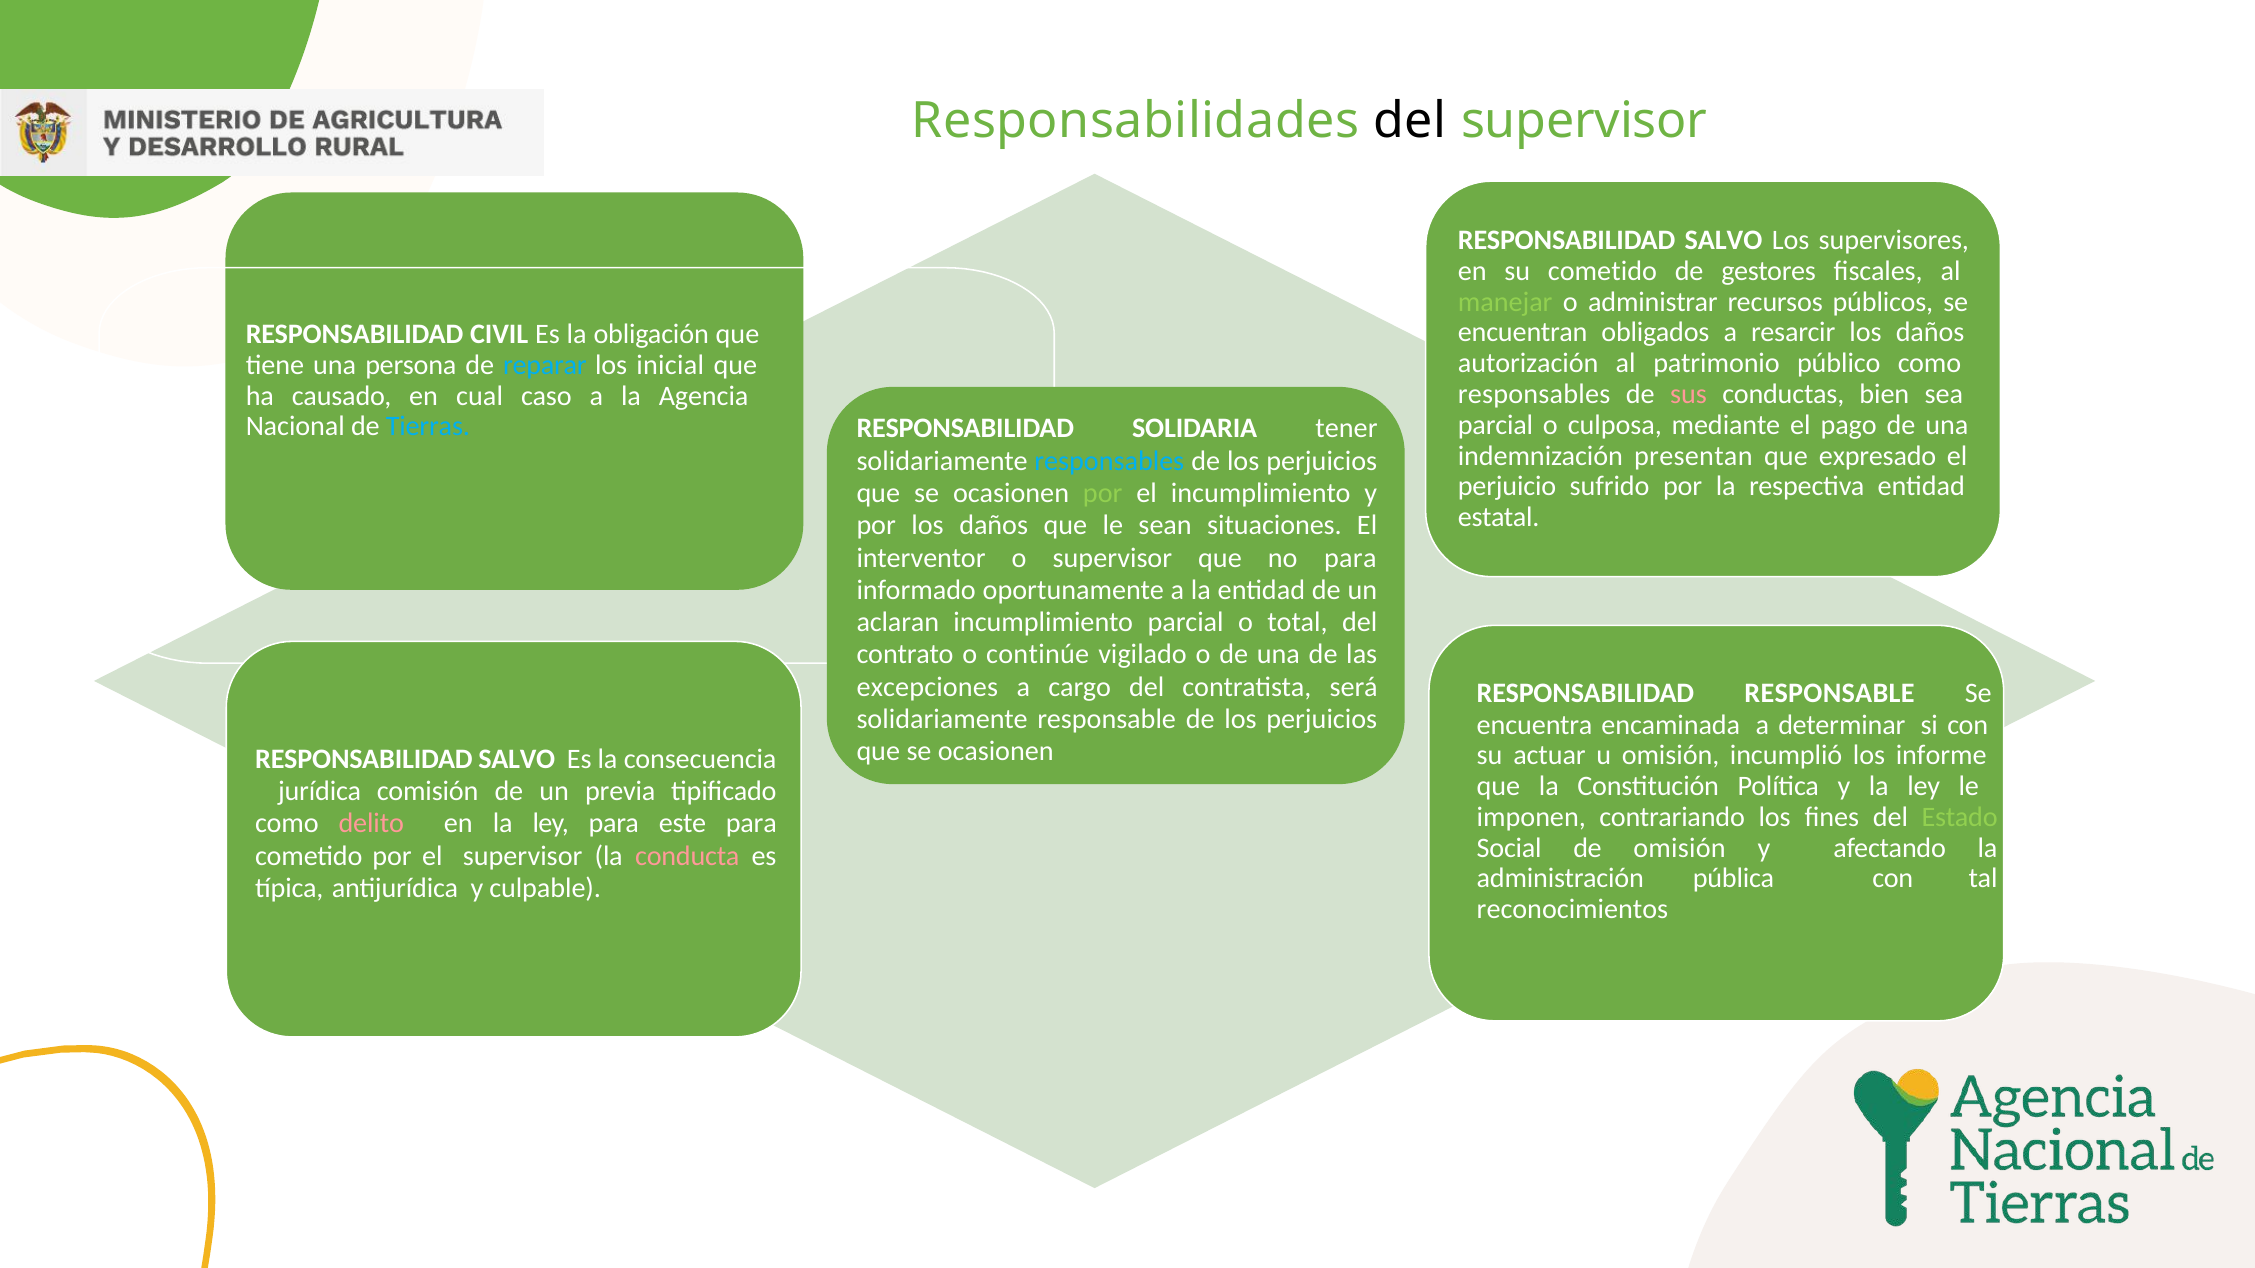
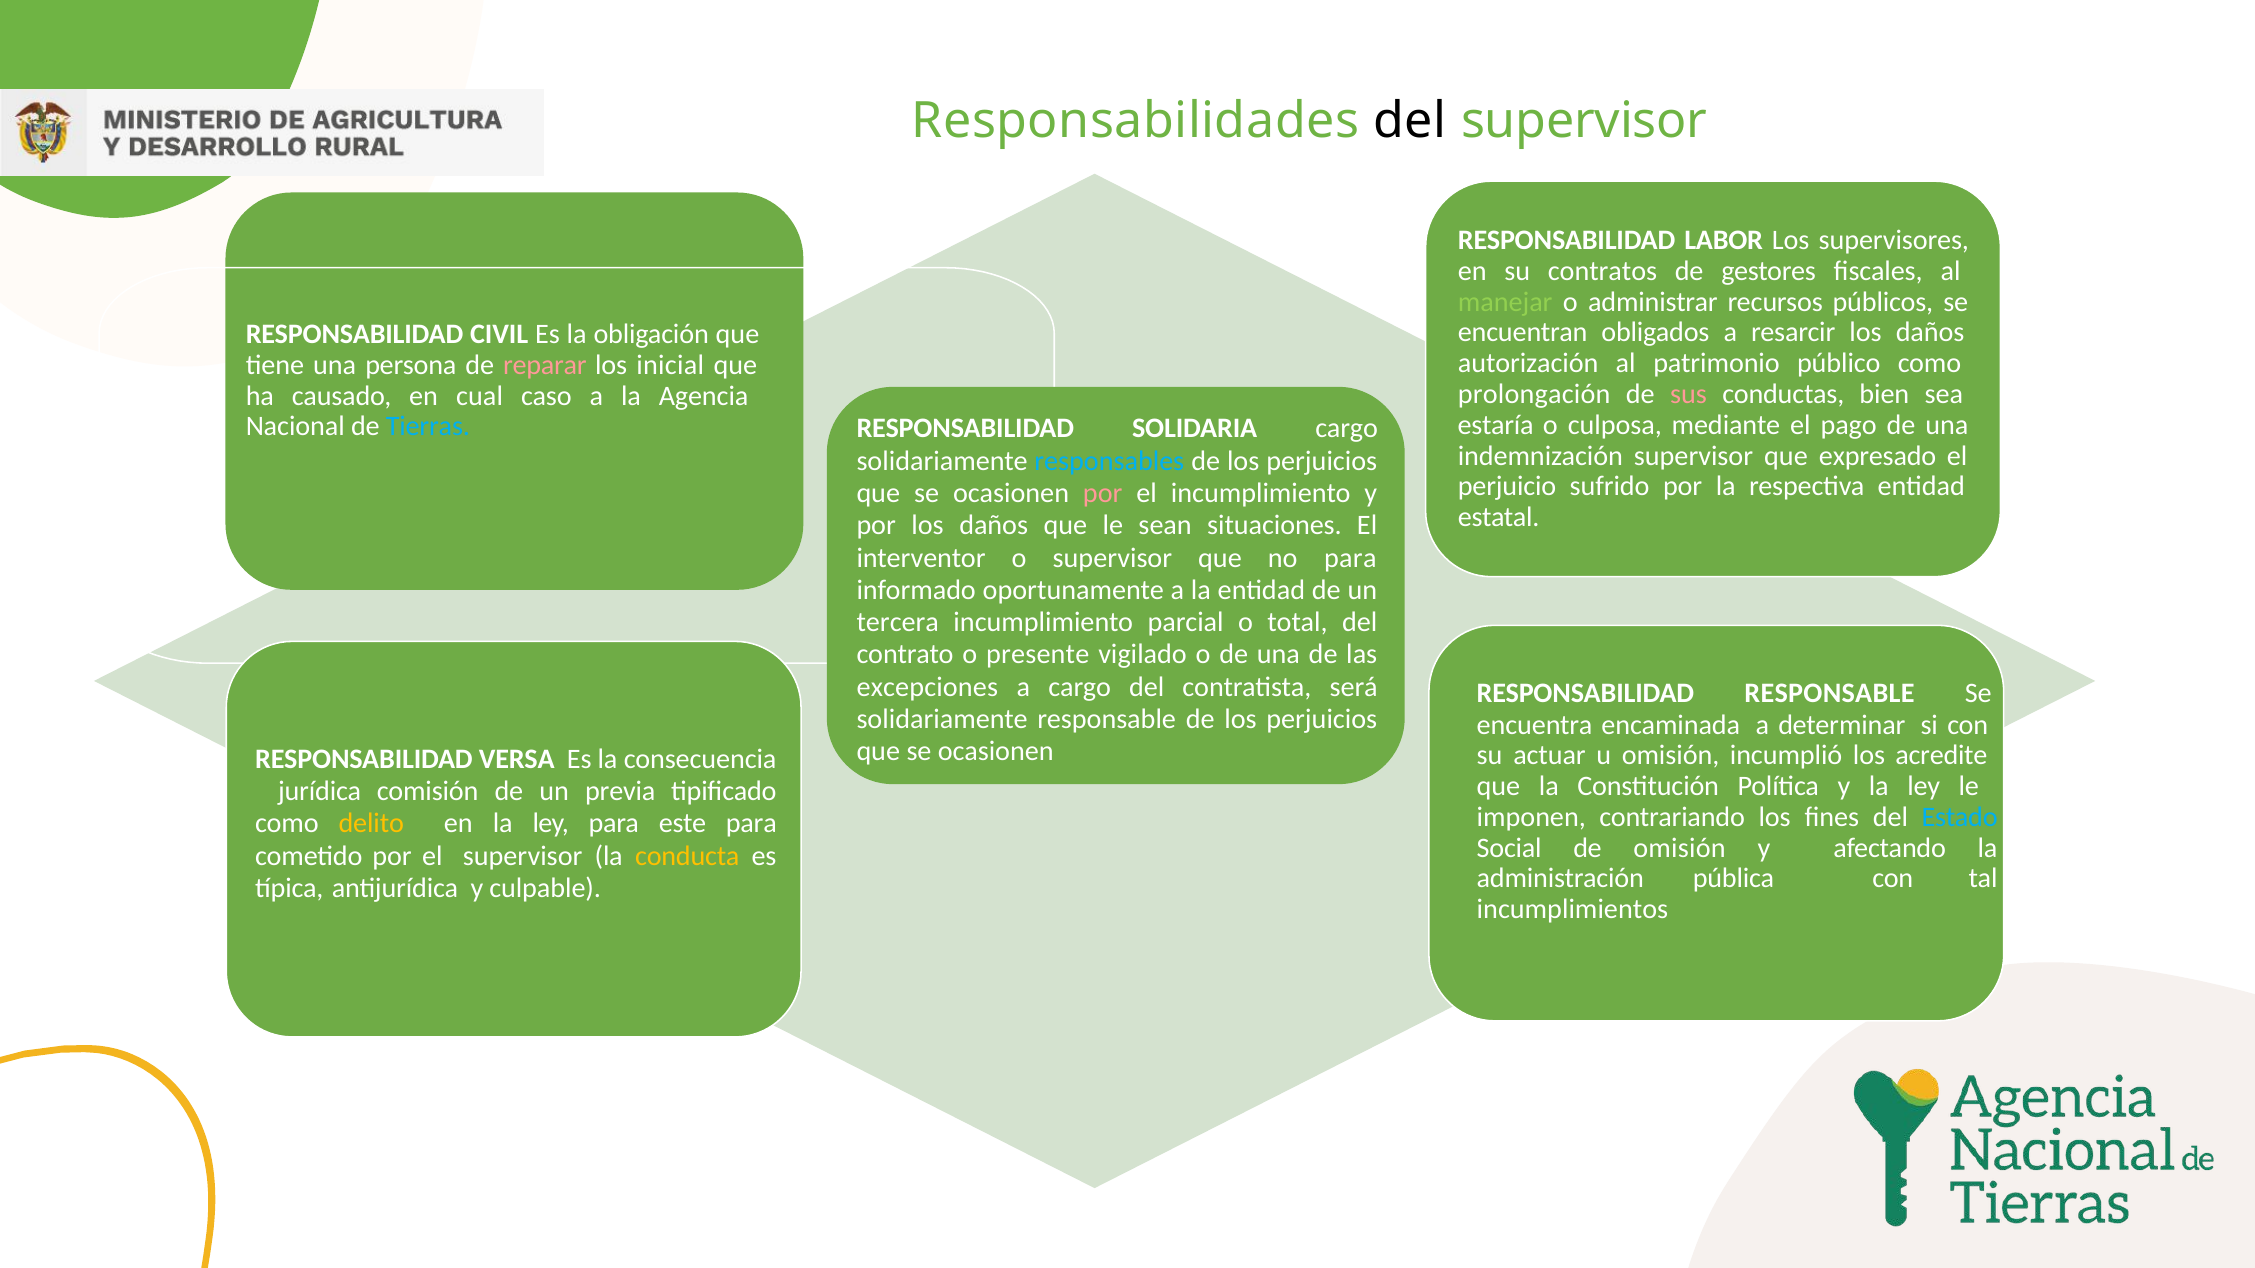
SALVO: SALVO -> LABOR (1724, 241)
su cometido: cometido -> contratos (1602, 271)
reparar colour: light blue -> pink (545, 365)
responsables: responsables -> prolongación (1534, 394)
parcial: parcial -> estaría (1496, 425)
SOLIDARIA tener: tener -> cargo (1347, 429)
indemnización presentan: presentan -> supervisor (1694, 456)
por colour: light green -> pink (1103, 493)
aclaran: aclaran -> tercera (898, 623)
continúe: continúe -> presente (1038, 655)
informe: informe -> acredite (1941, 756)
SALVO: SALVO -> VERSA (517, 759)
Estado colour: light green -> light blue (1960, 817)
delito colour: pink -> yellow (371, 824)
conducta colour: pink -> yellow (687, 856)
reconocimientos: reconocimientos -> incumplimientos (1572, 910)
